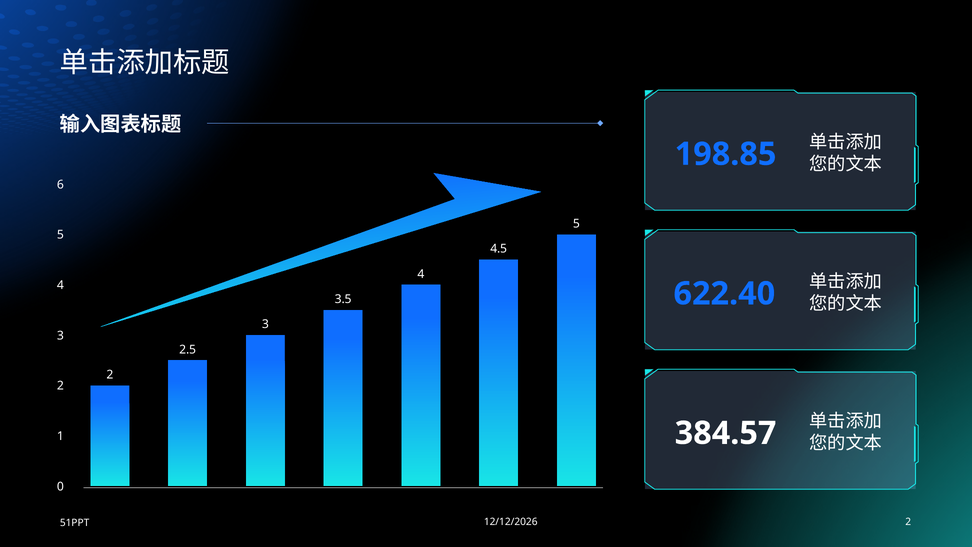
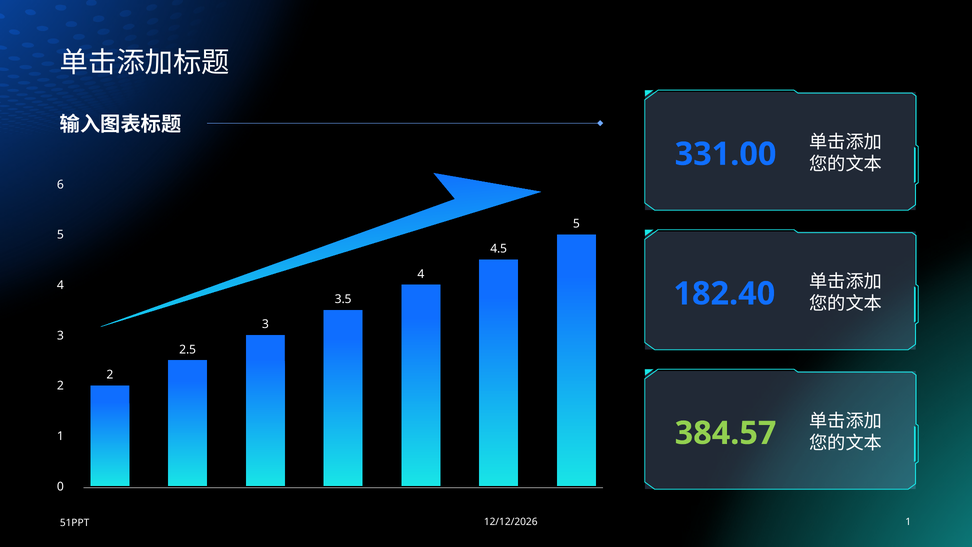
198.85: 198.85 -> 331.00 (726, 154)
622.40: 622.40 -> 182.40 (724, 294)
384.57 colour: white -> light green (726, 433)
51PPT 2: 2 -> 1 (908, 522)
